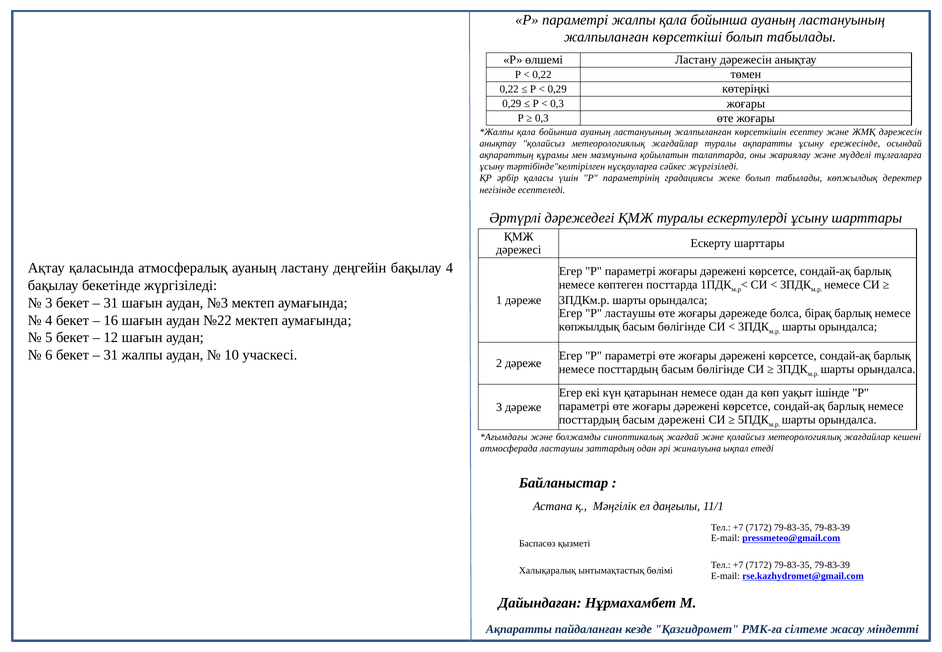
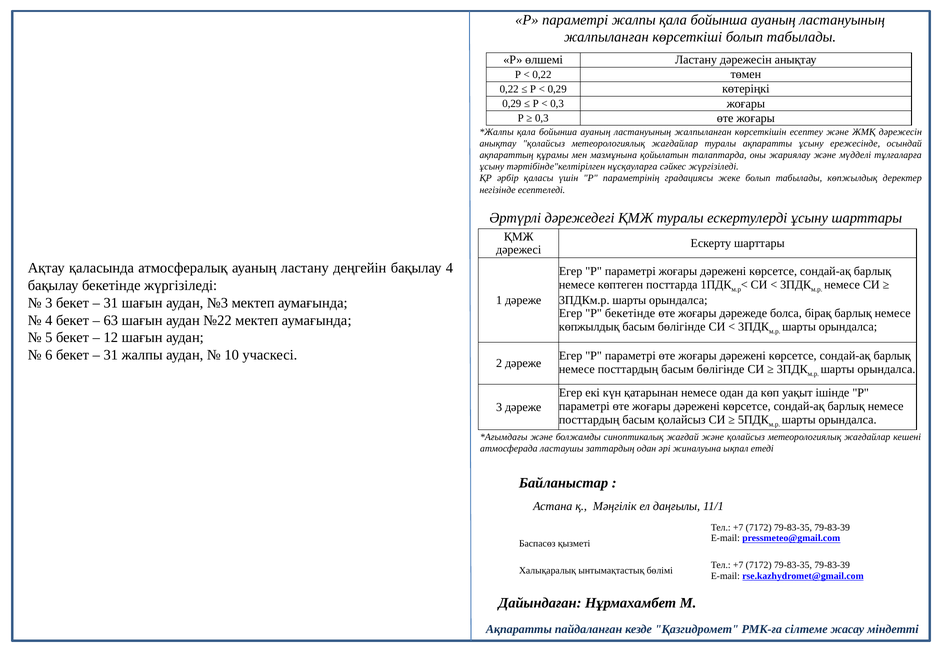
P ластаушы: ластаушы -> бекетінде (630, 313)
16: 16 -> 63 (111, 320)
басым дәрежені: дәрежені -> қолайсыз (682, 420)
